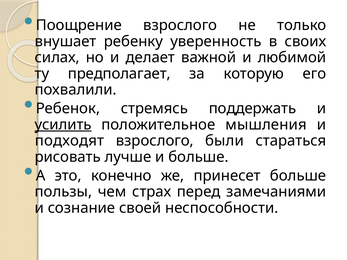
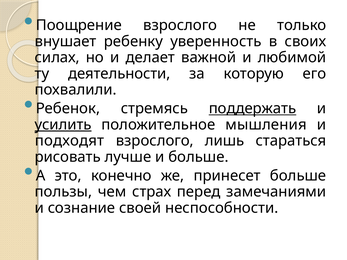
предполагает: предполагает -> деятельности (119, 74)
поддержать underline: none -> present (253, 109)
были: были -> лишь (225, 141)
